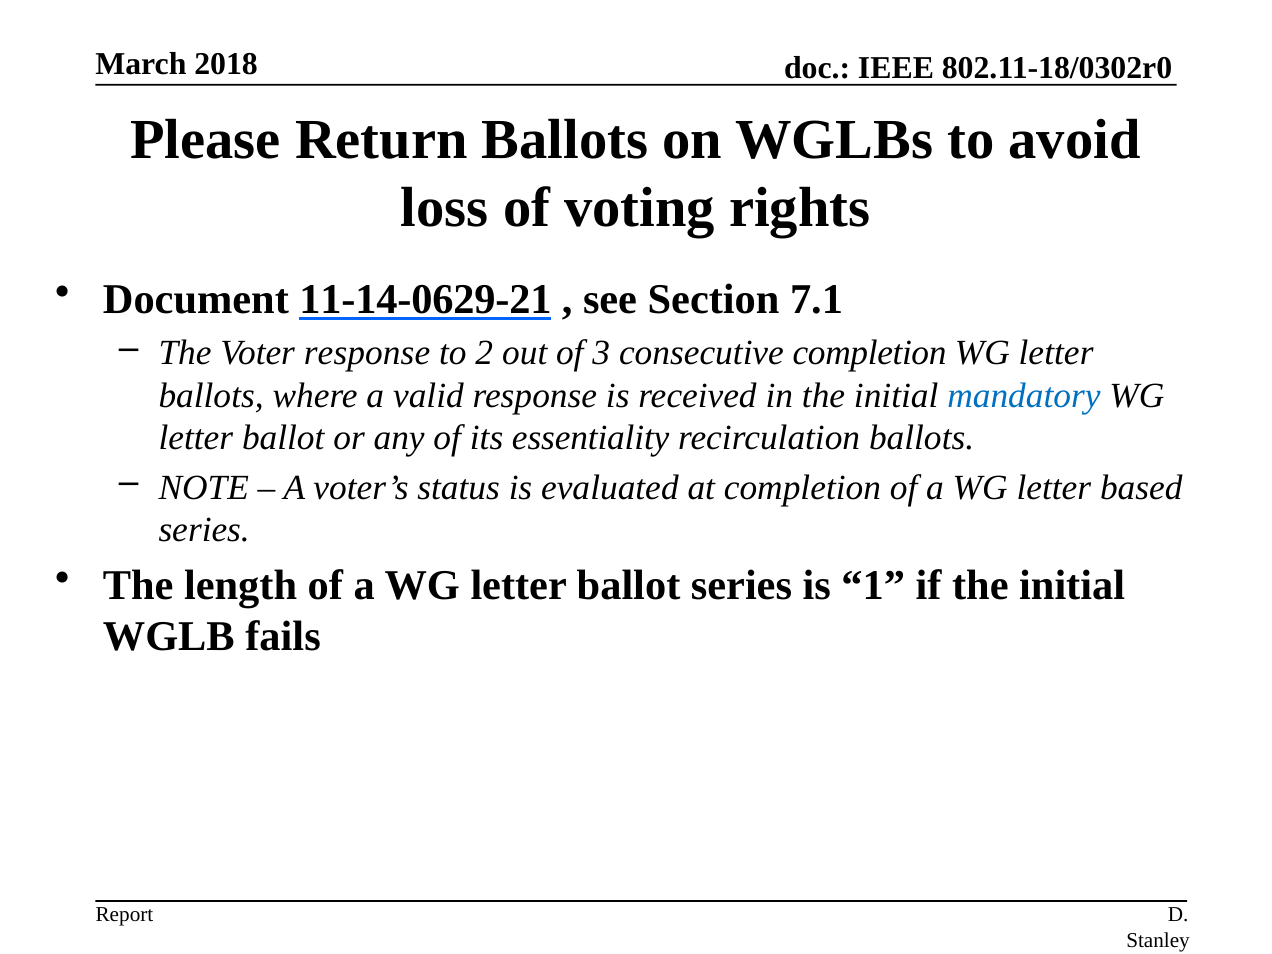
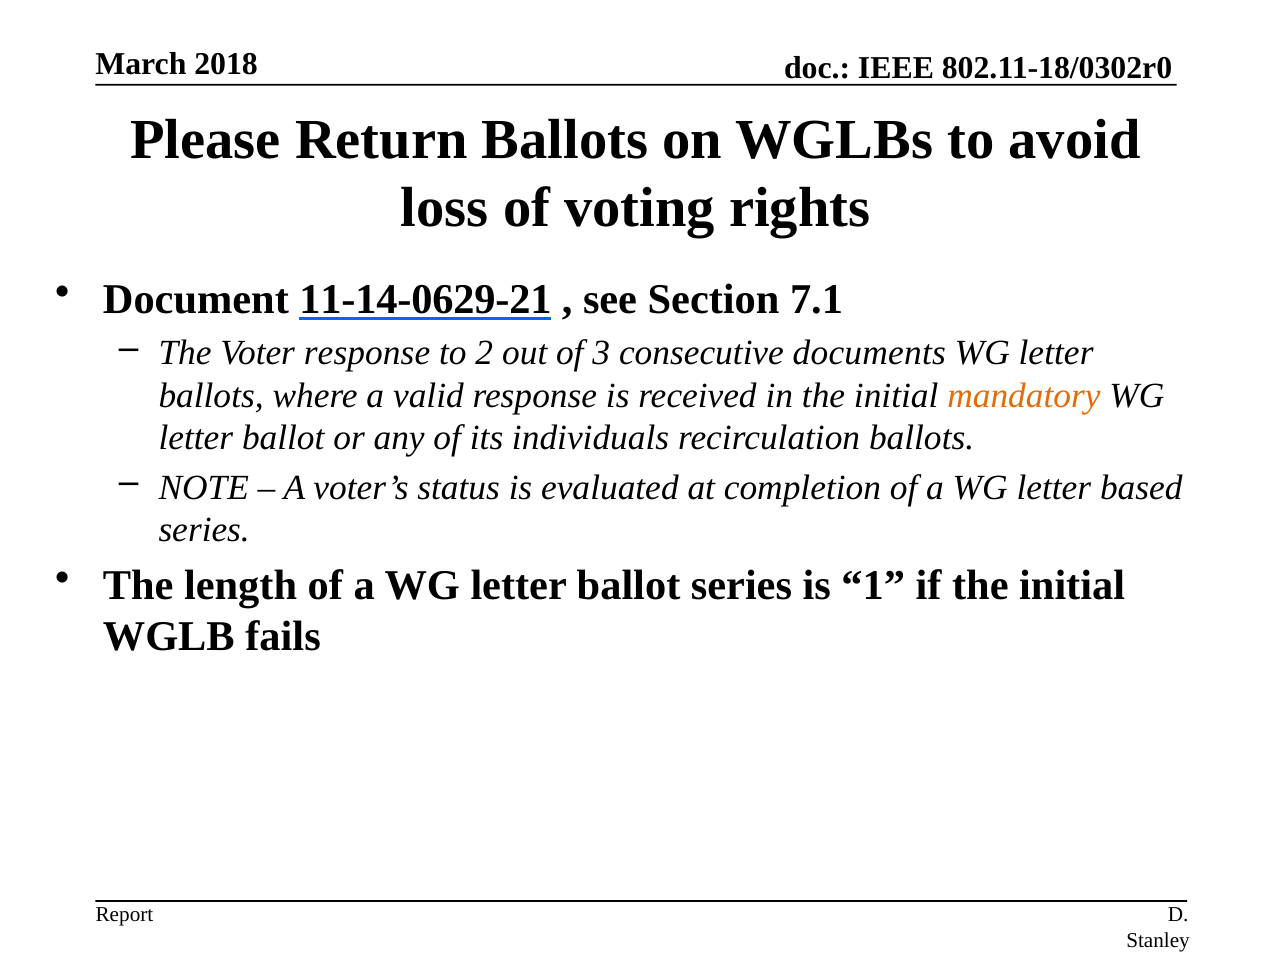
consecutive completion: completion -> documents (869, 353)
mandatory colour: blue -> orange (1024, 395)
essentiality: essentiality -> individuals (591, 438)
